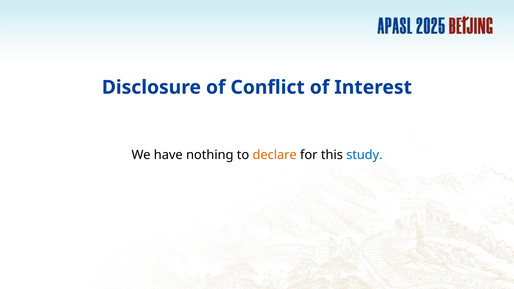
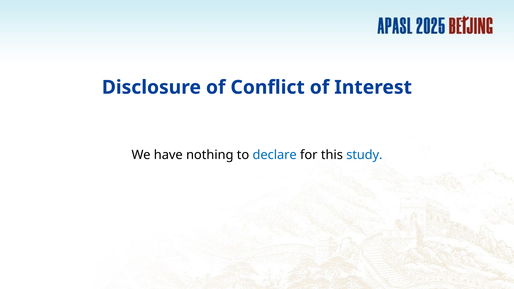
declare colour: orange -> blue (275, 155)
